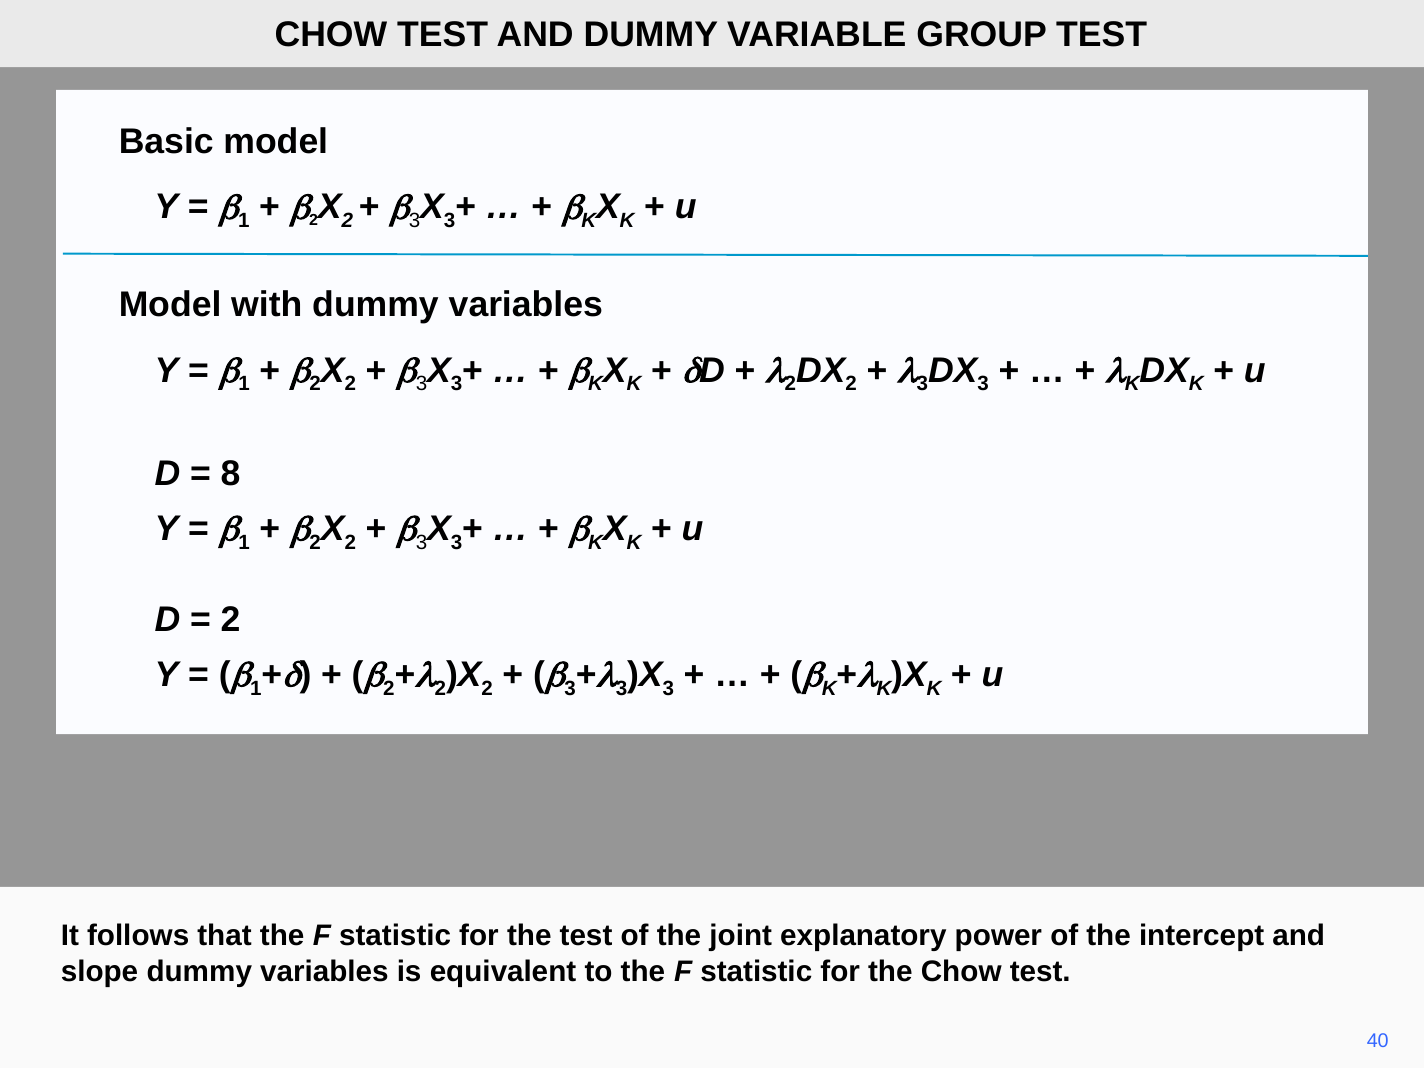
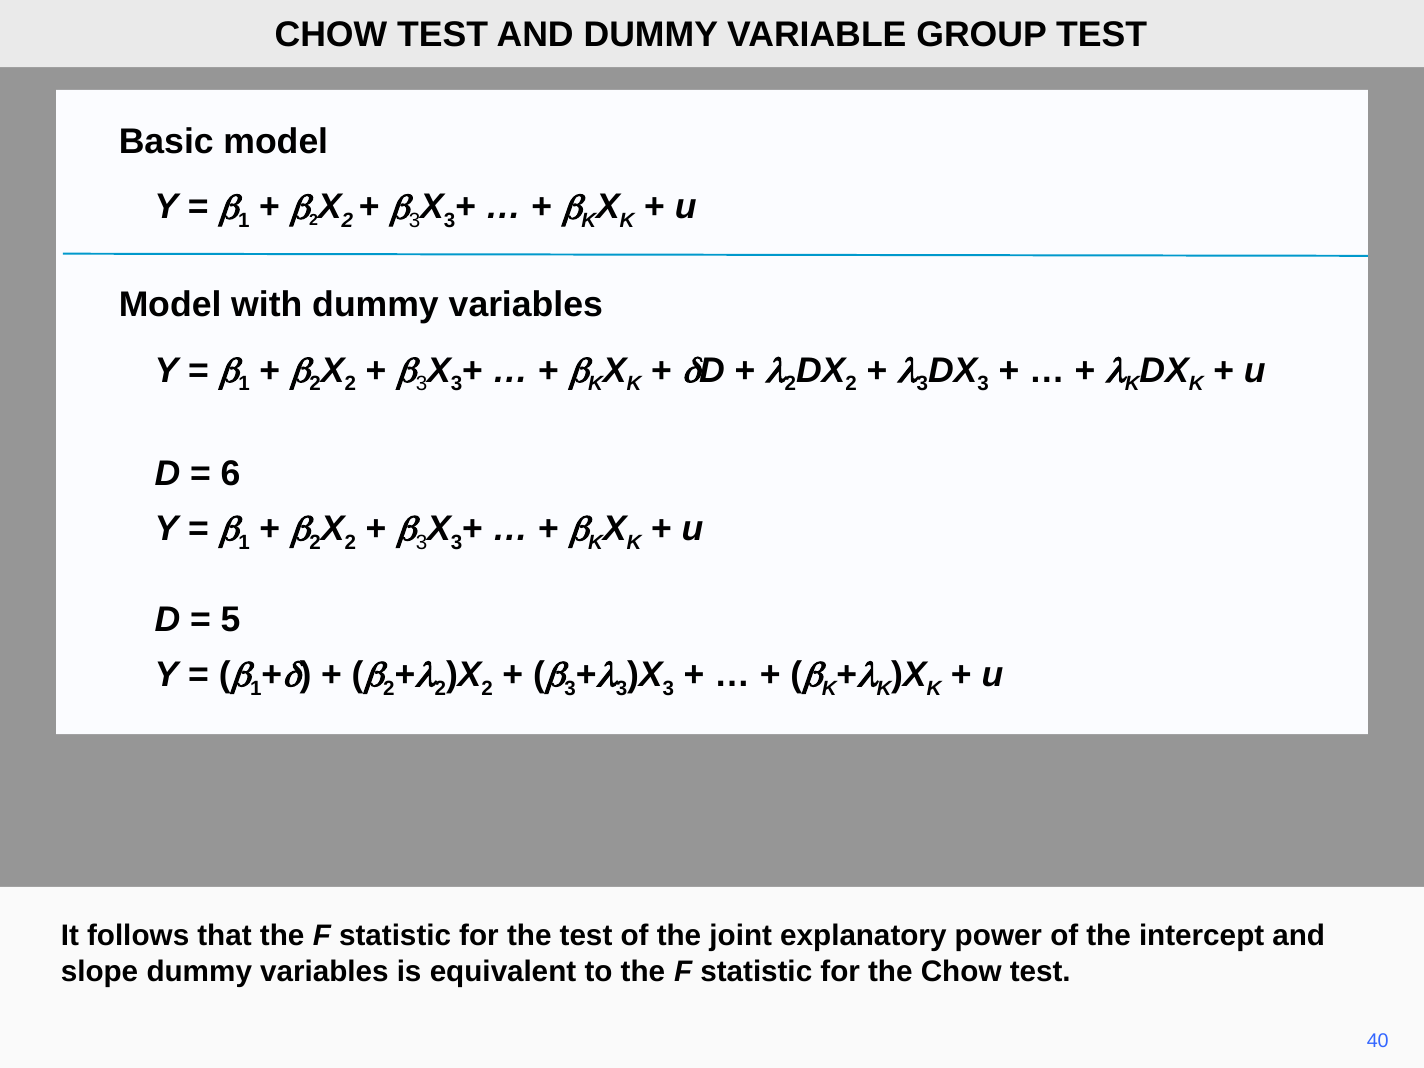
8: 8 -> 6 (231, 474)
2: 2 -> 5 (231, 620)
